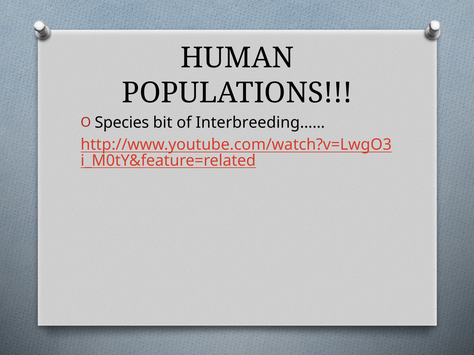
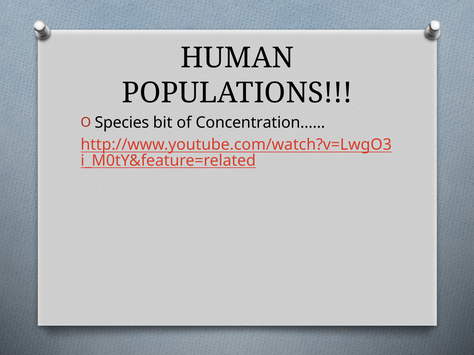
Interbreeding……: Interbreeding…… -> Concentration…… (260, 123)
